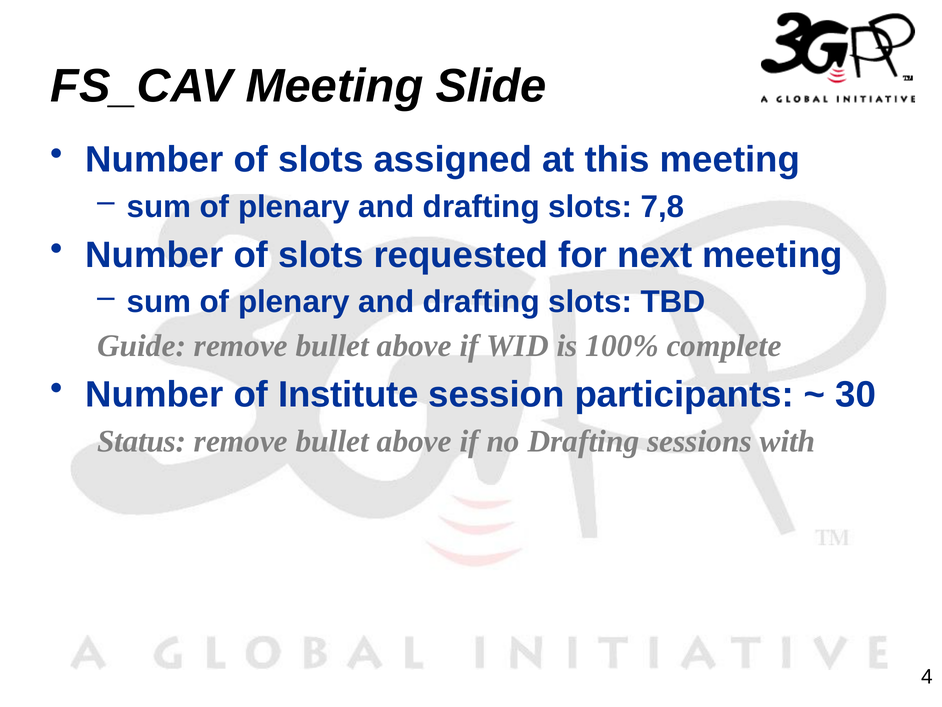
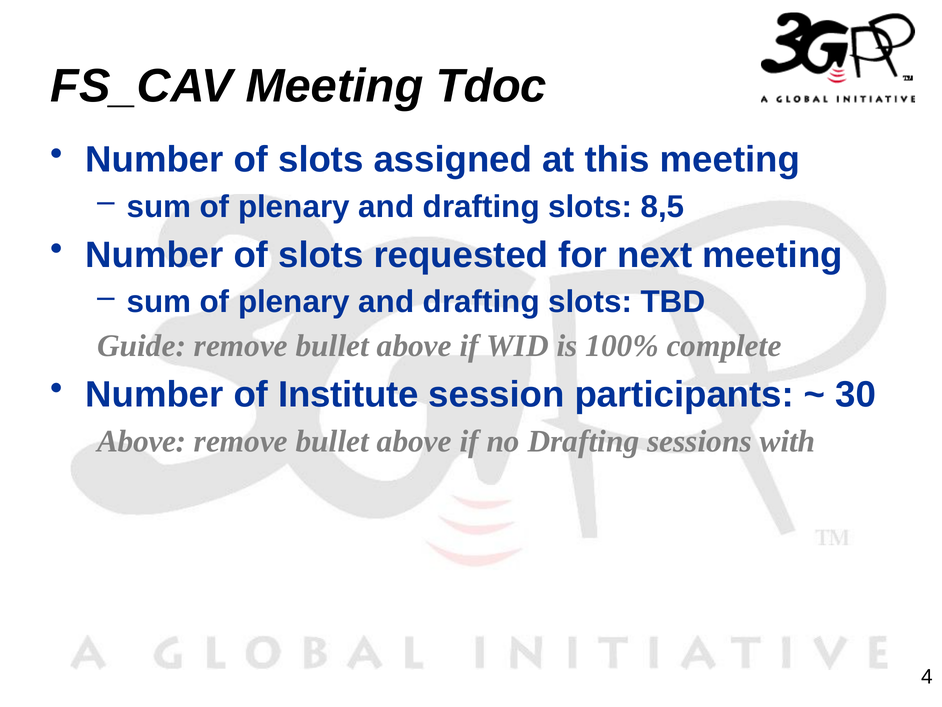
Slide: Slide -> Tdoc (491, 86)
7,8: 7,8 -> 8,5 (663, 207)
Status: Status -> Above (142, 441)
